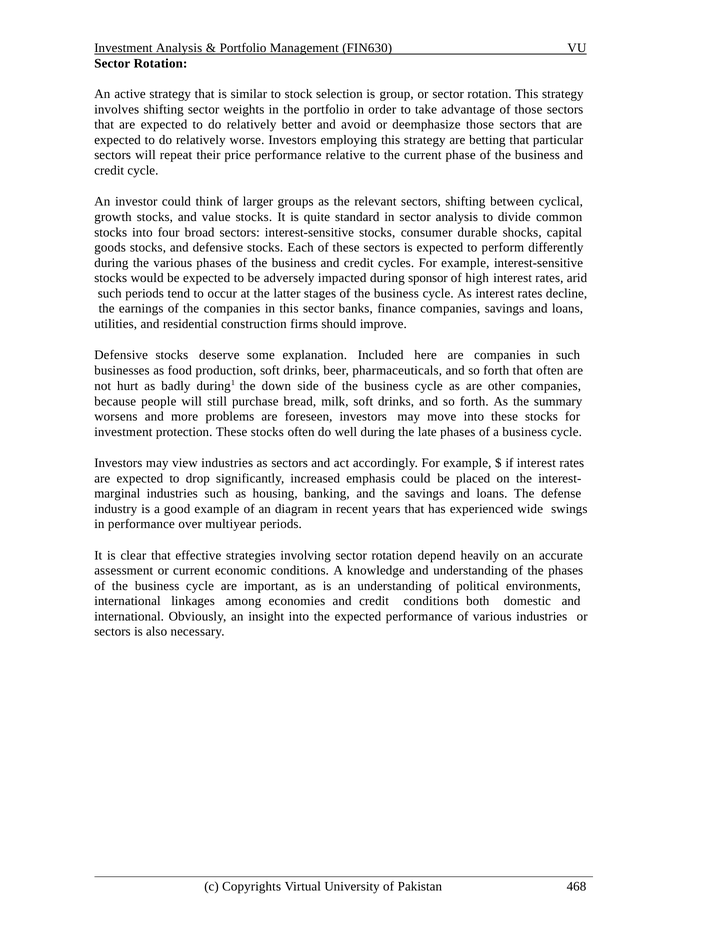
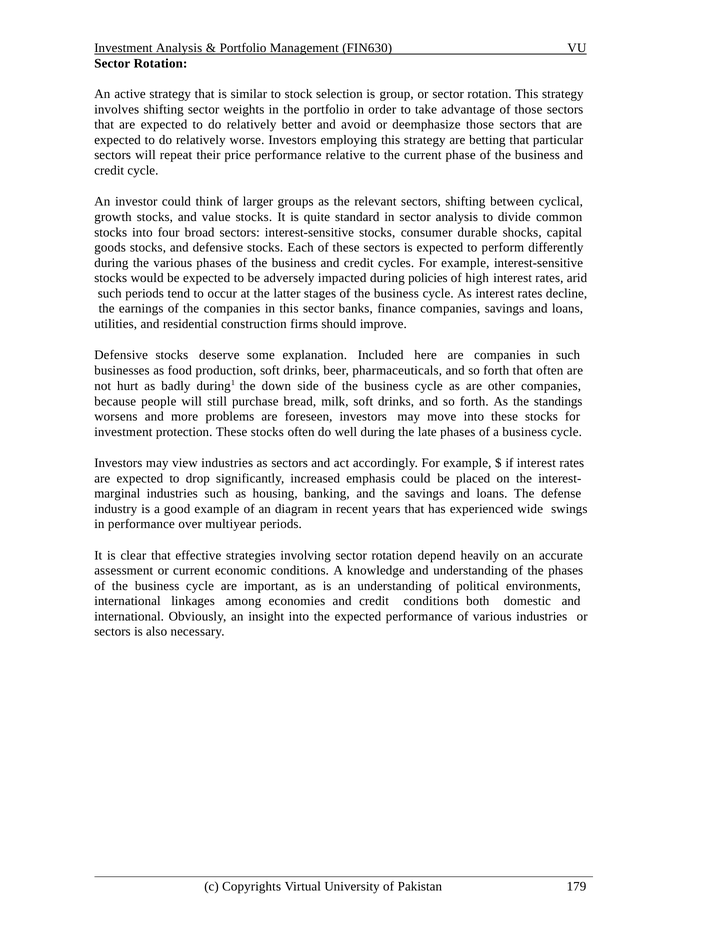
sponsor: sponsor -> policies (428, 278)
summary: summary -> standings (558, 401)
468: 468 -> 179 (576, 886)
